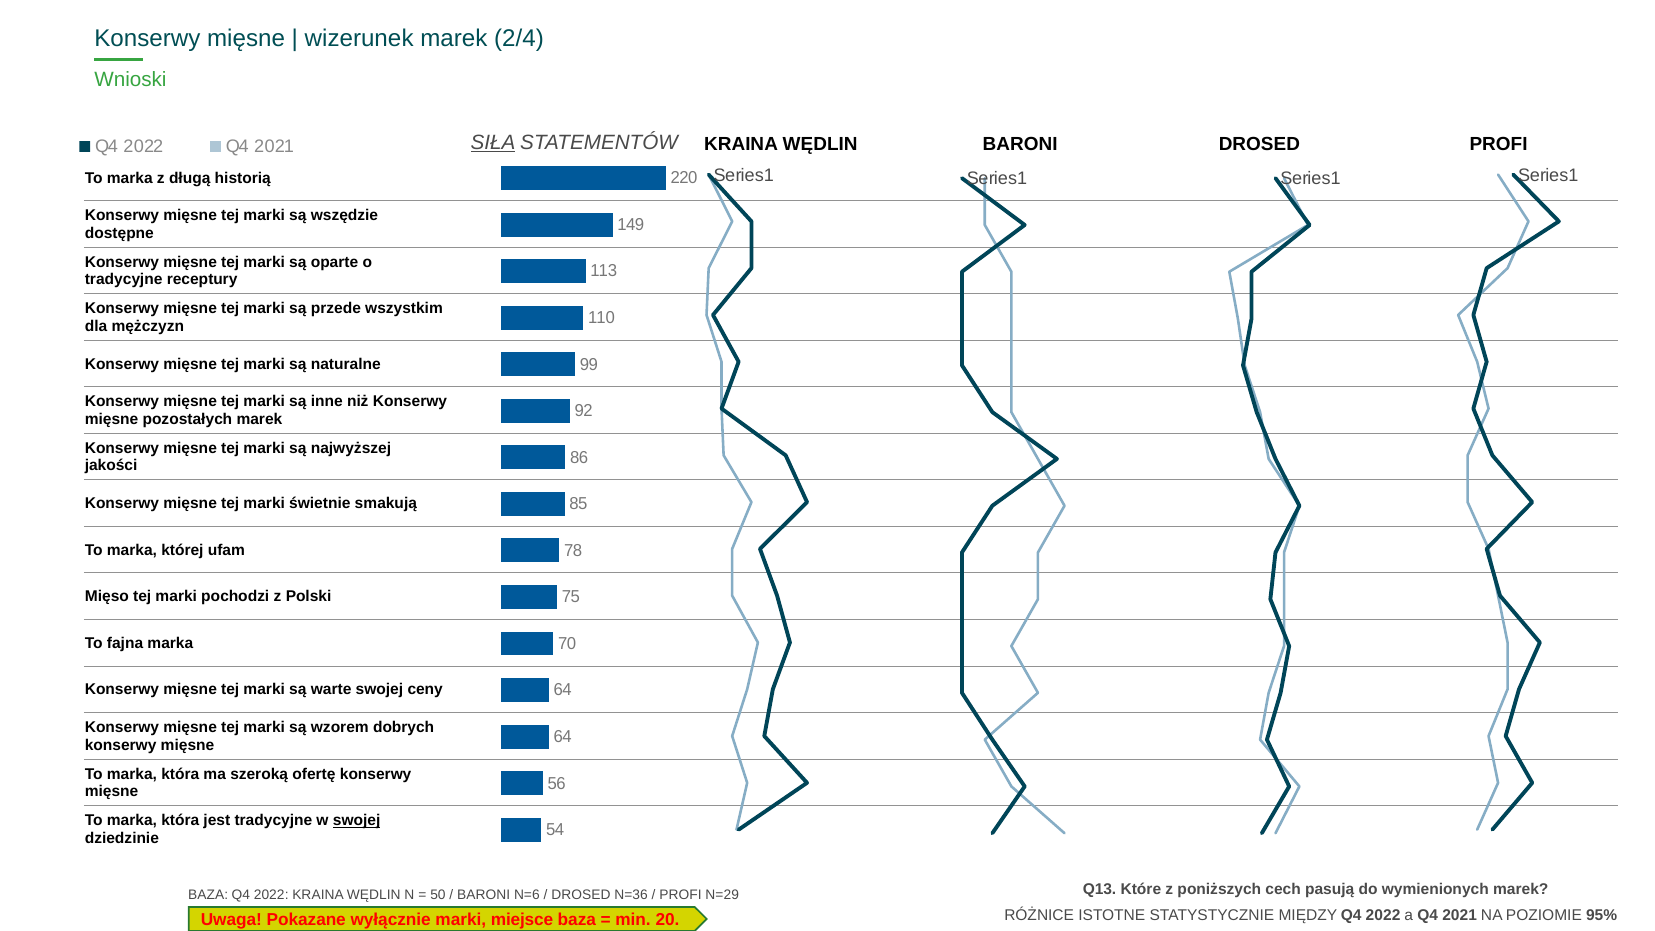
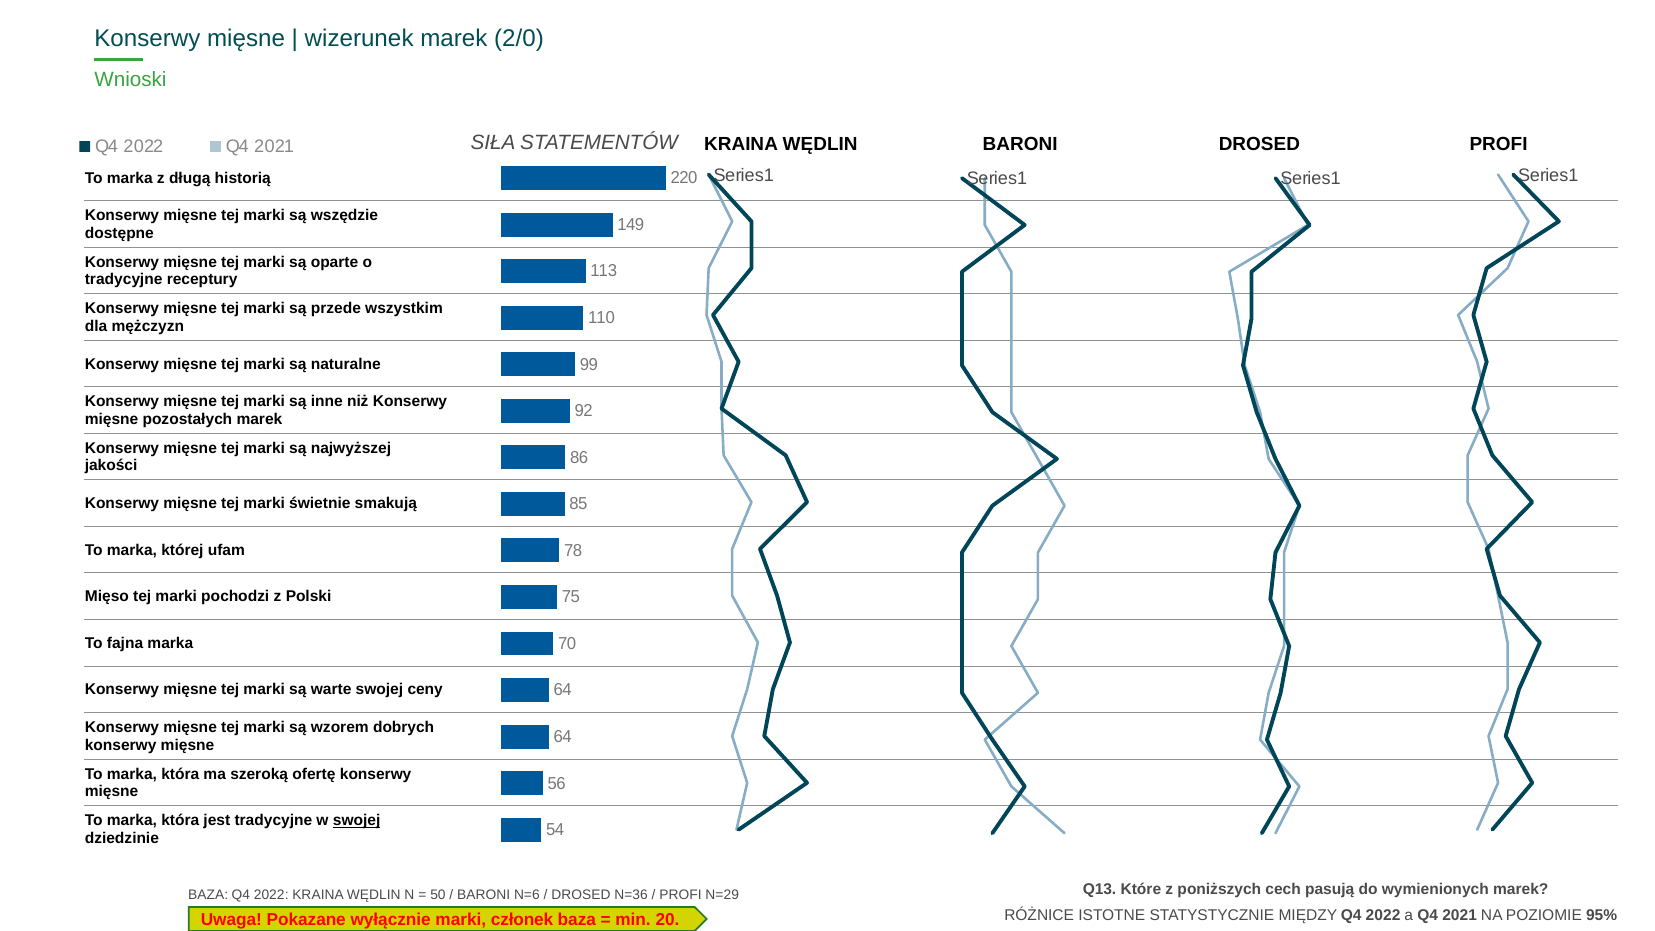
2/4: 2/4 -> 2/0 (519, 38)
SIŁA underline: present -> none (493, 143)
miejsce: miejsce -> członek (522, 920)
